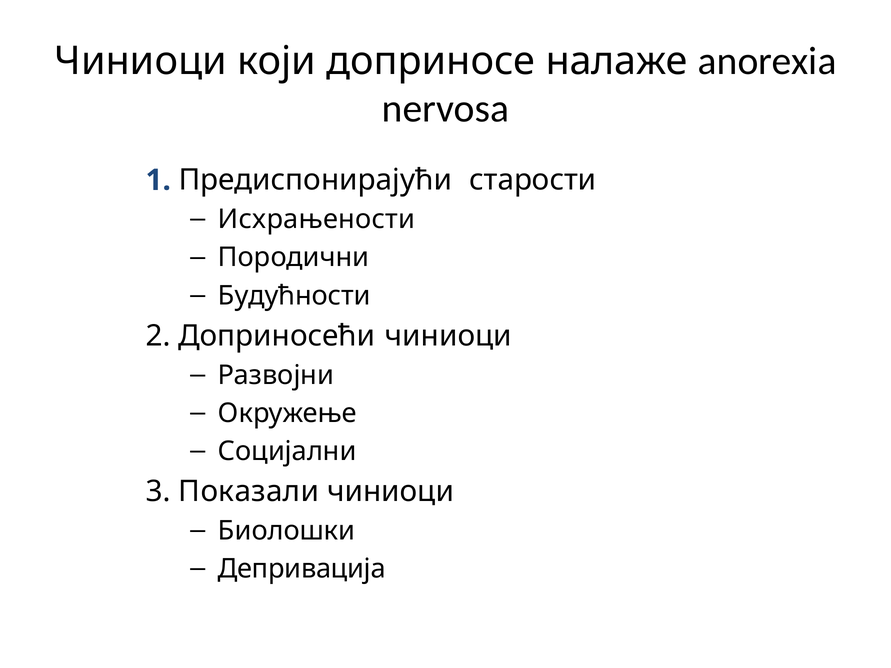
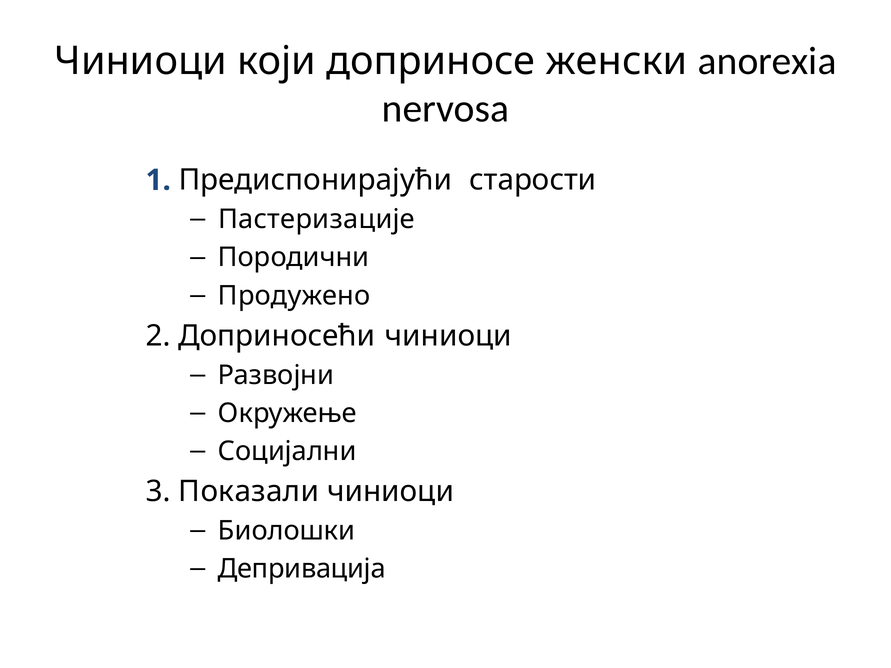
налаже: налаже -> женски (616, 61)
Исхрањености: Исхрањености -> Пастеризације (317, 220)
Будућности: Будућности -> Продужено (294, 296)
